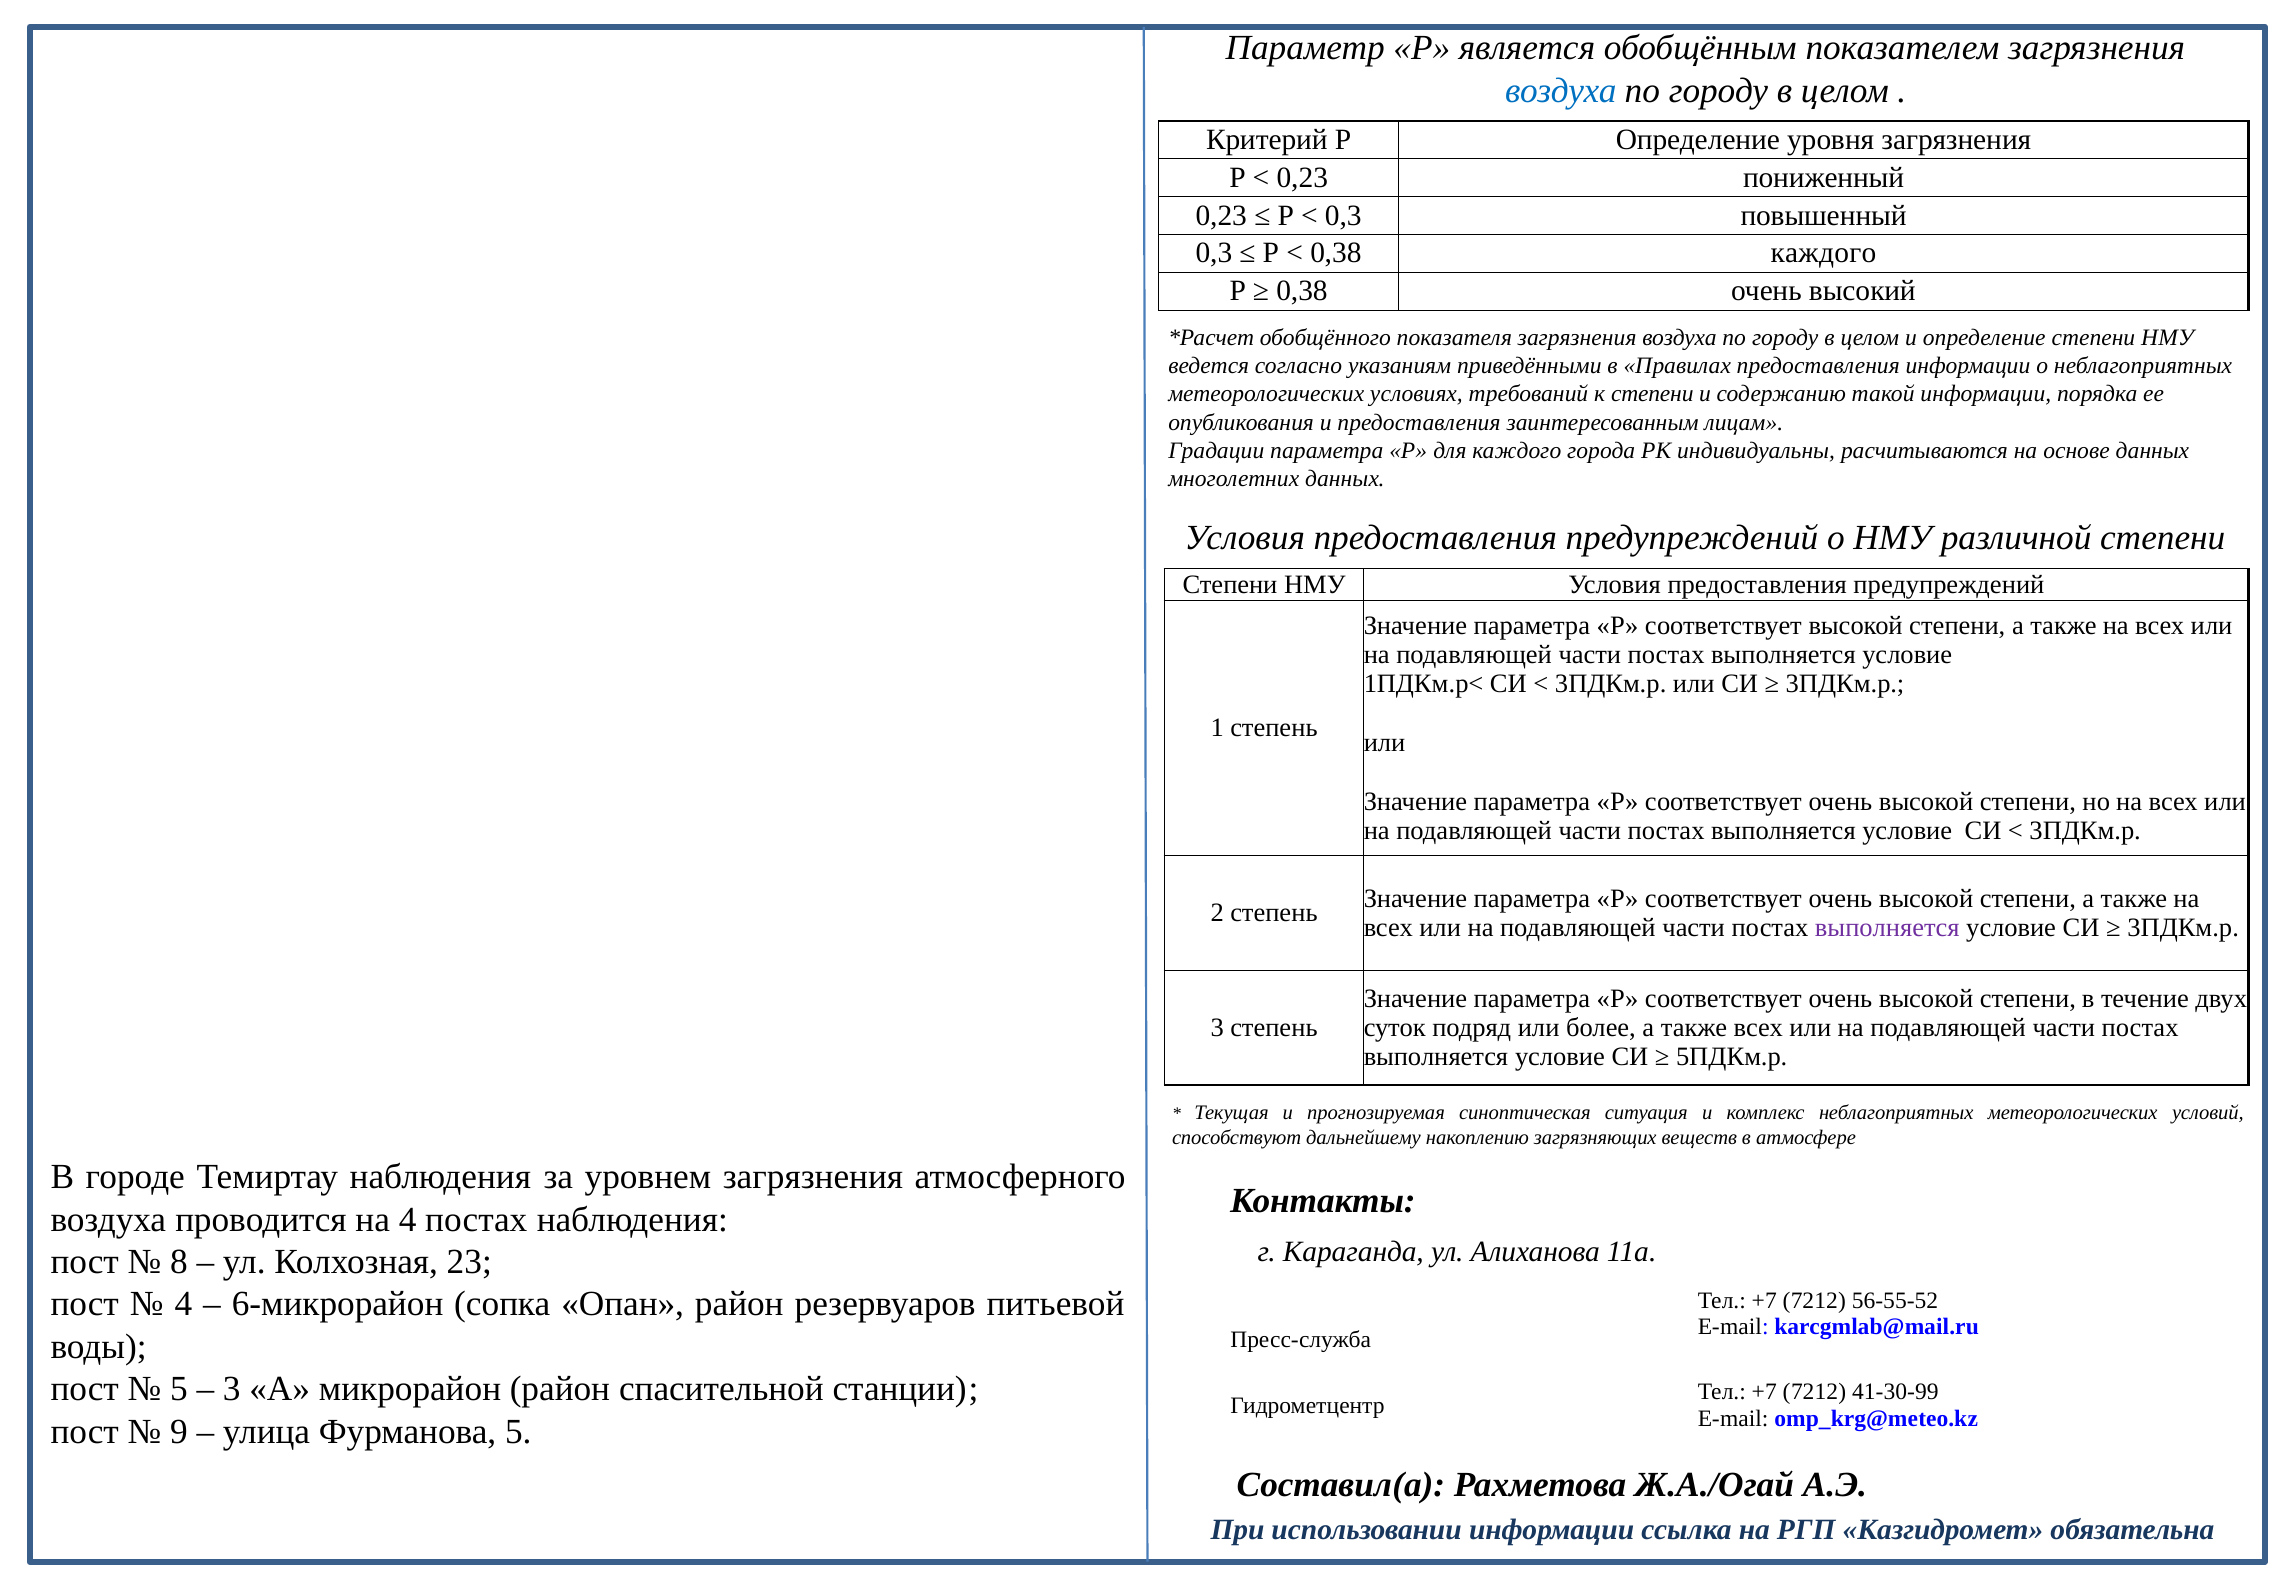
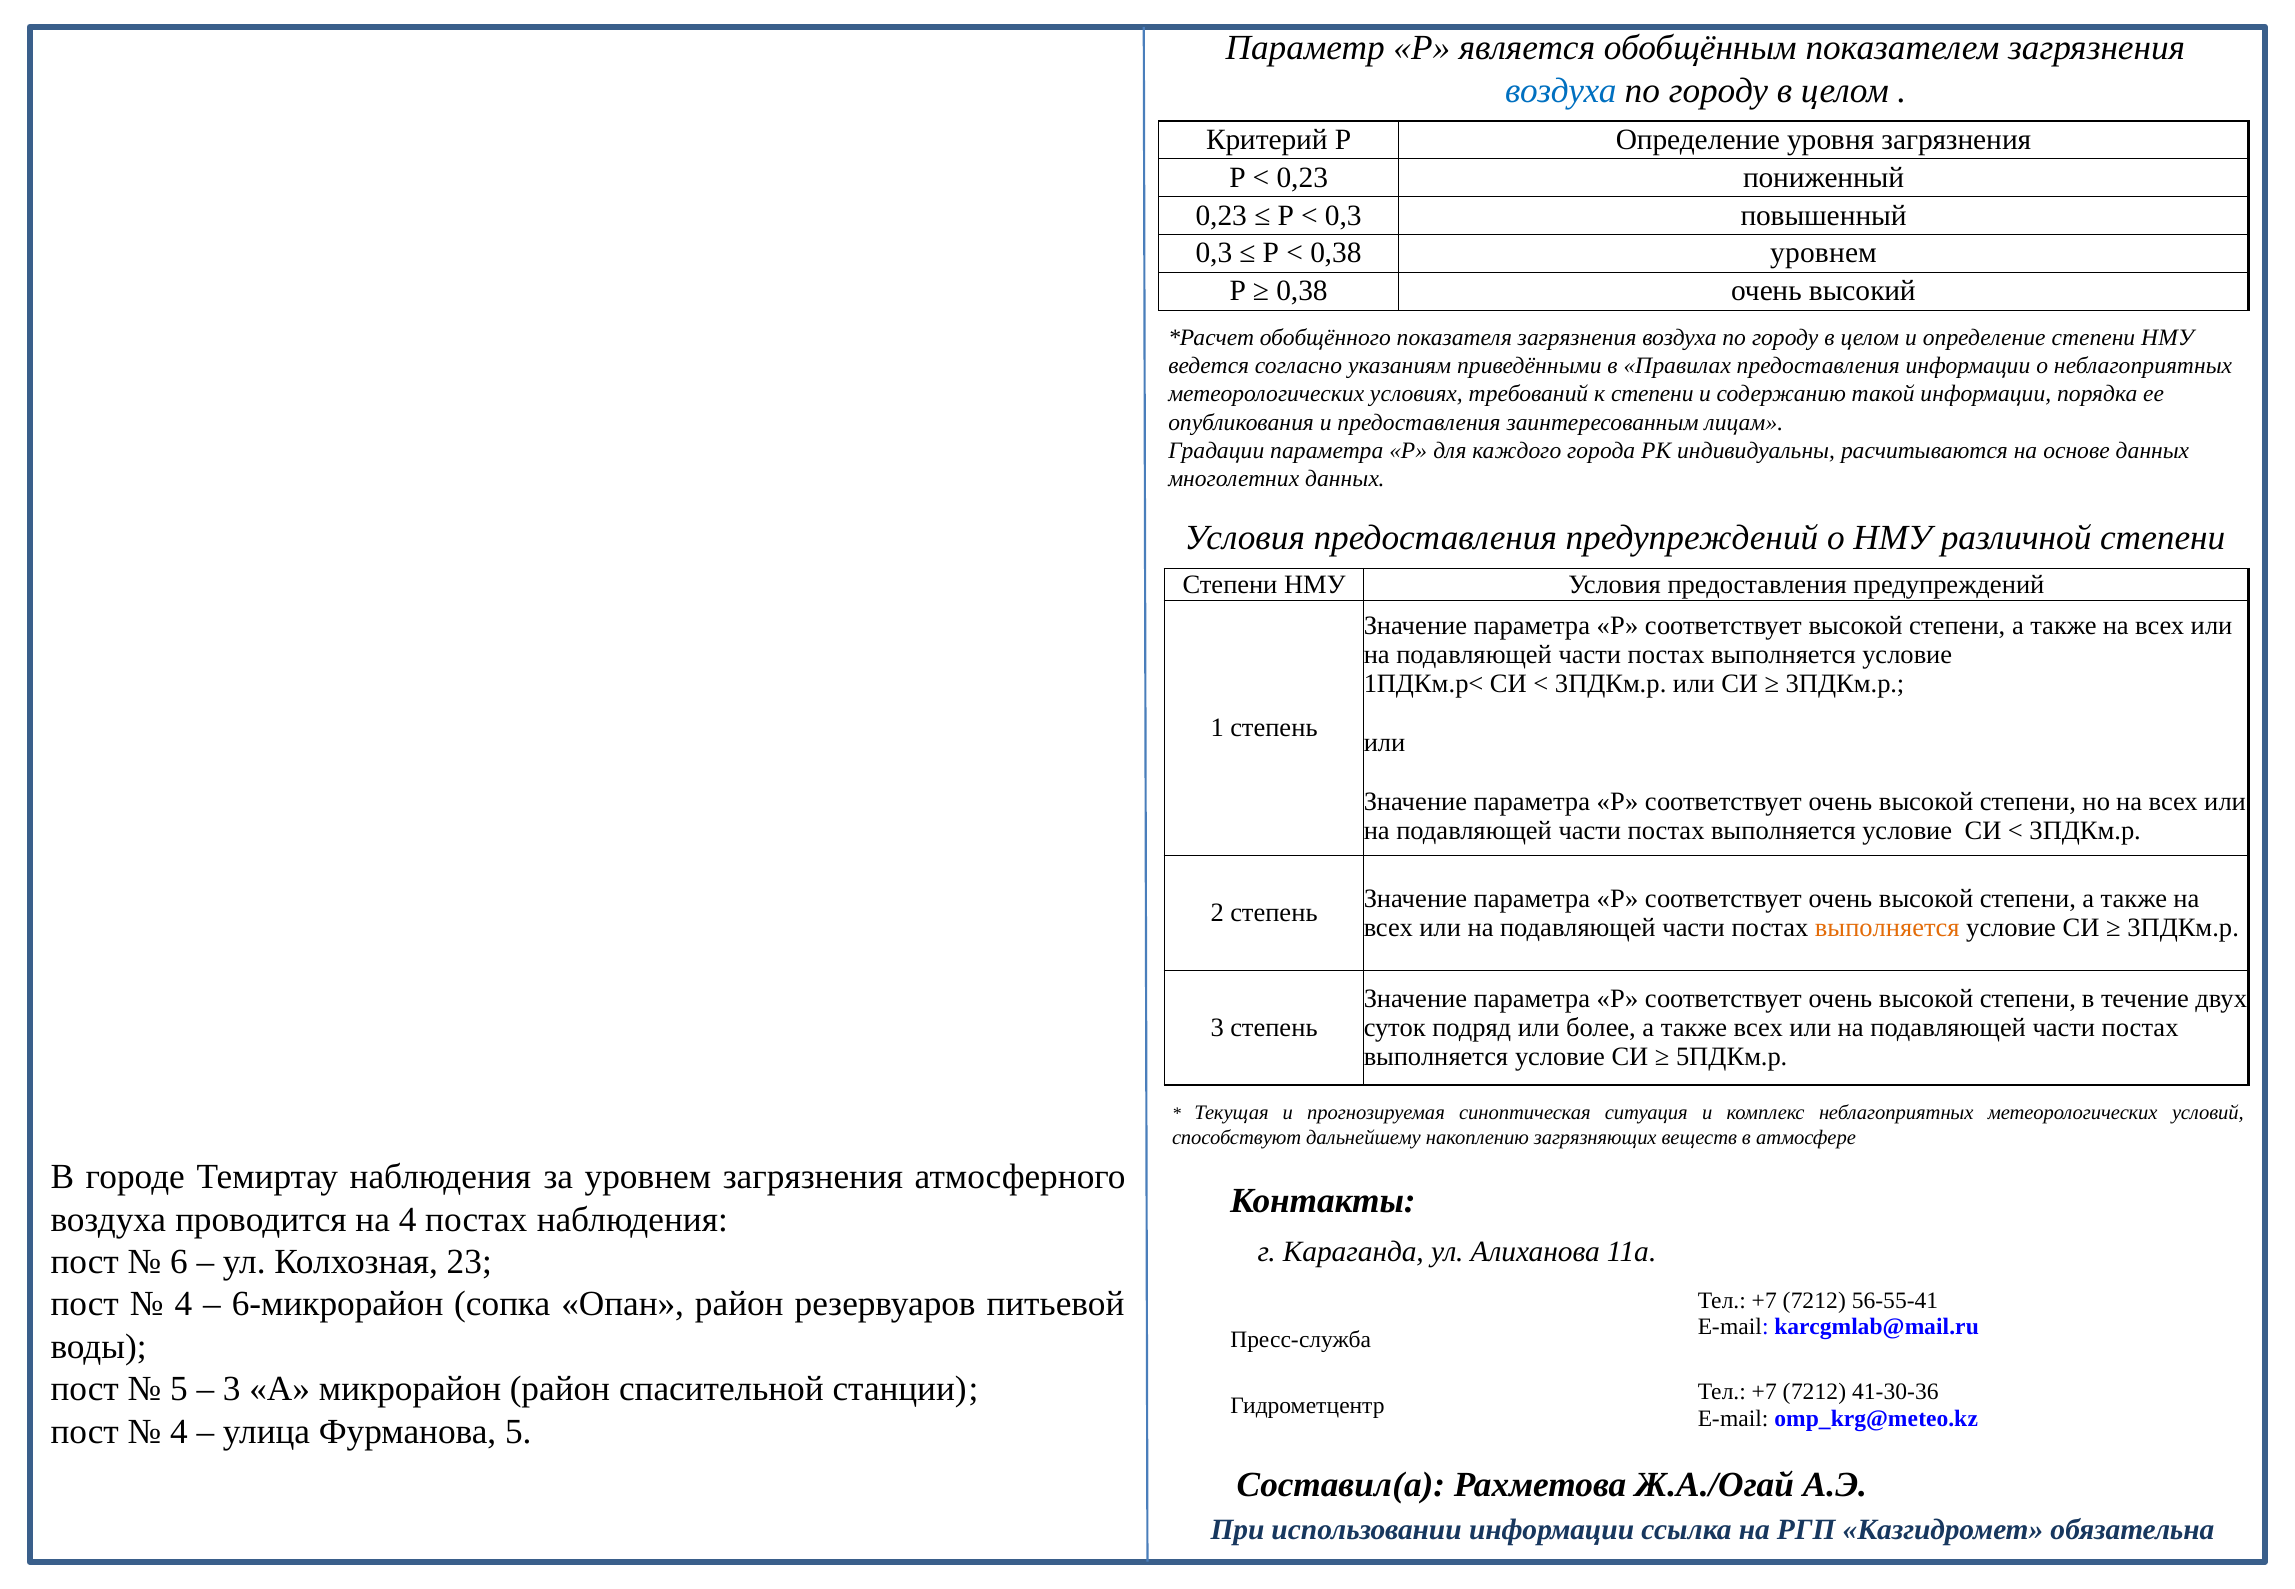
0,38 каждого: каждого -> уровнем (1824, 253)
выполняется colour: purple -> orange (1887, 928)
8: 8 -> 6 (179, 1262)
56-55-52: 56-55-52 -> 56-55-41 (1895, 1300)
41-30-99: 41-30-99 -> 41-30-36 (1895, 1392)
9: 9 -> 4 (179, 1431)
